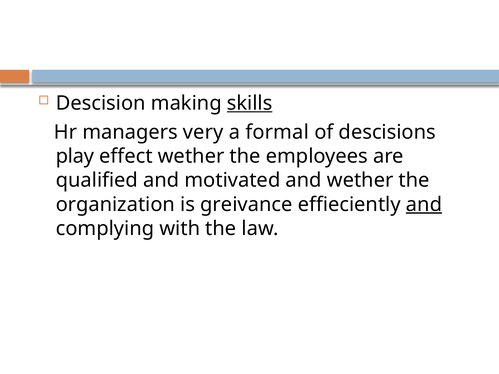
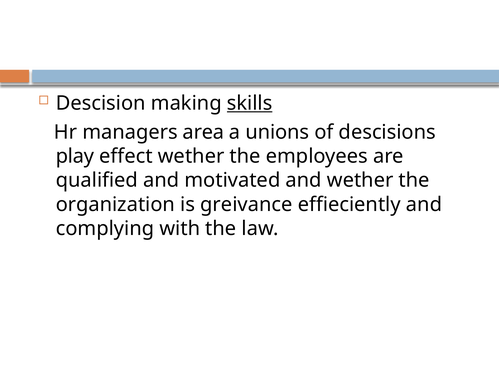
very: very -> area (203, 132)
formal: formal -> unions (277, 132)
and underline: present -> none (424, 205)
